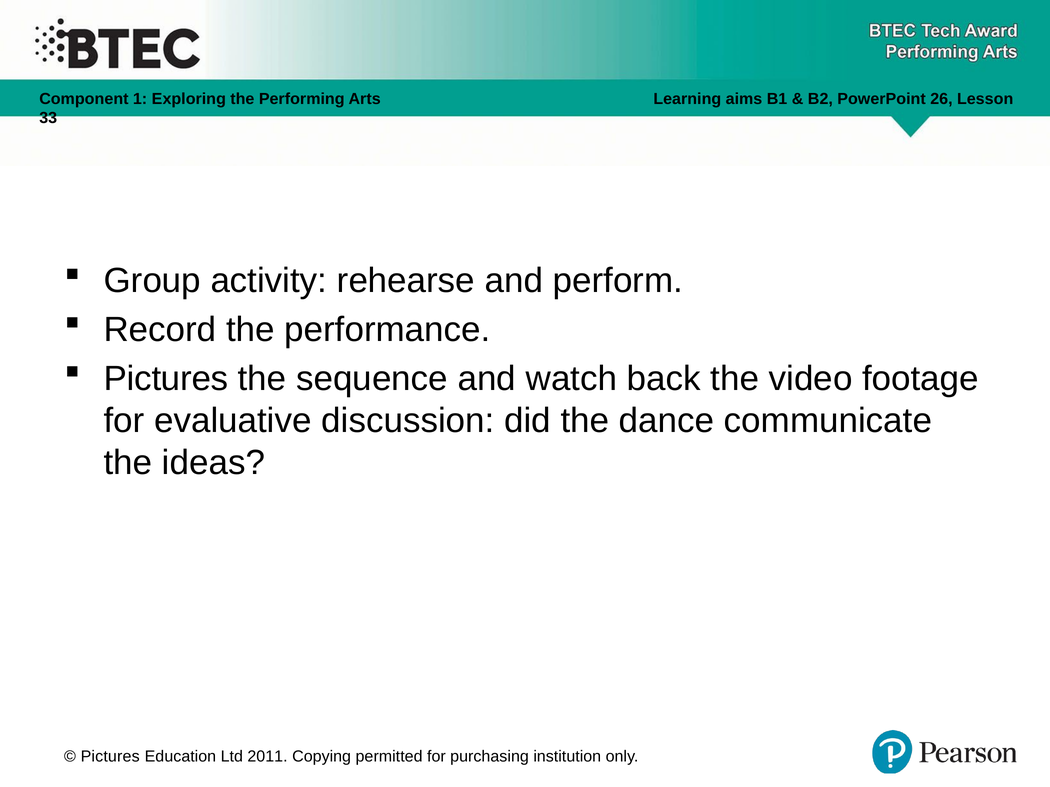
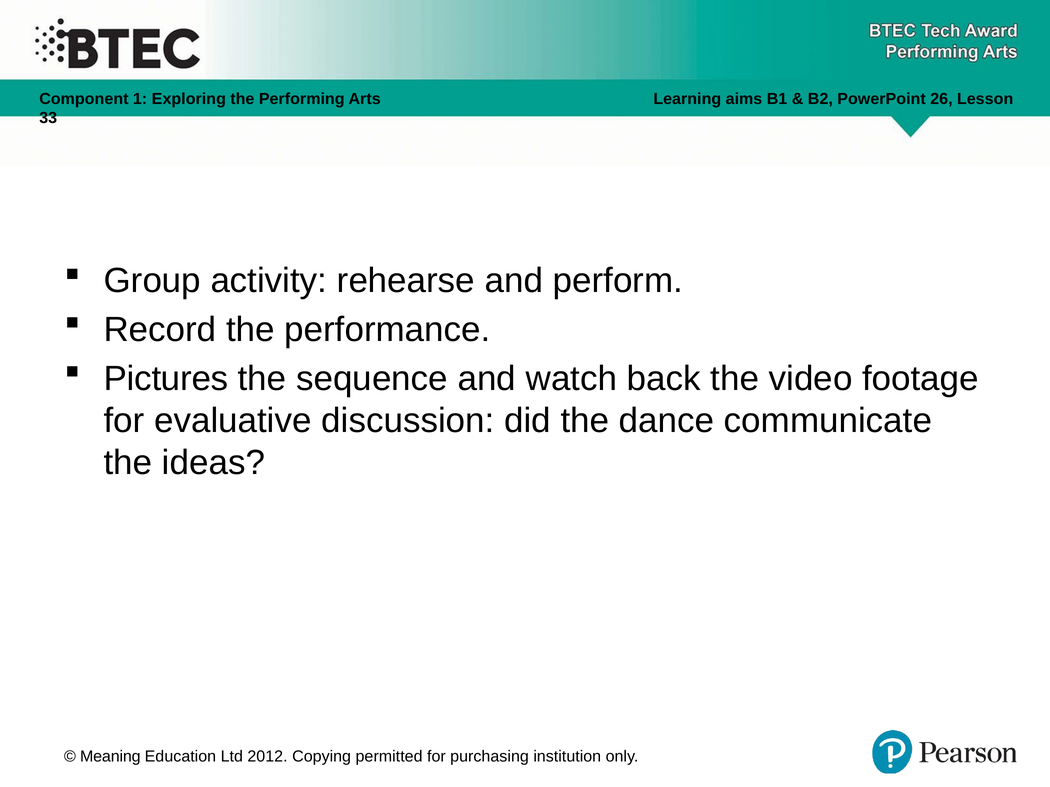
Pictures: Pictures -> Meaning (110, 757)
2011: 2011 -> 2012 (268, 757)
